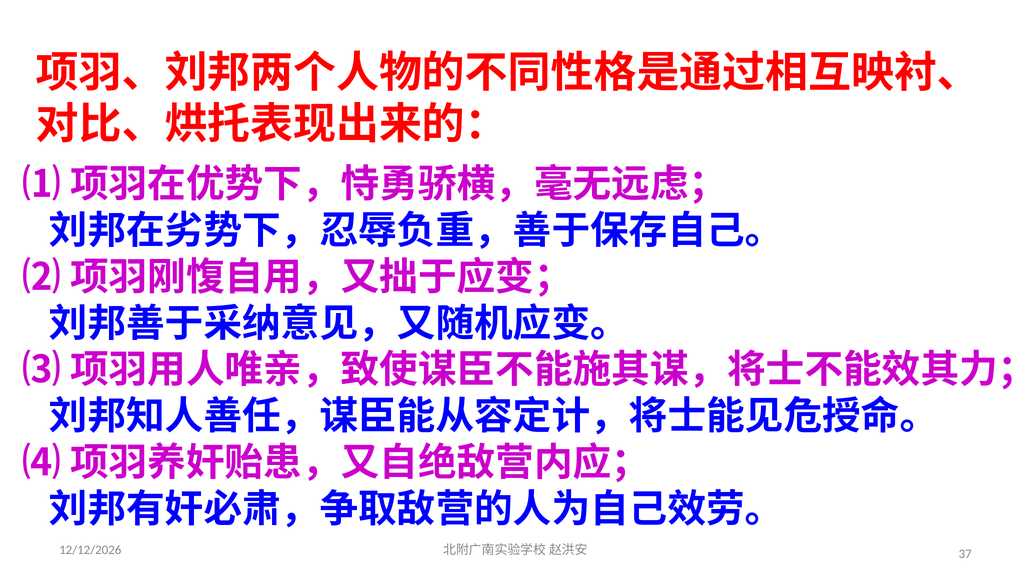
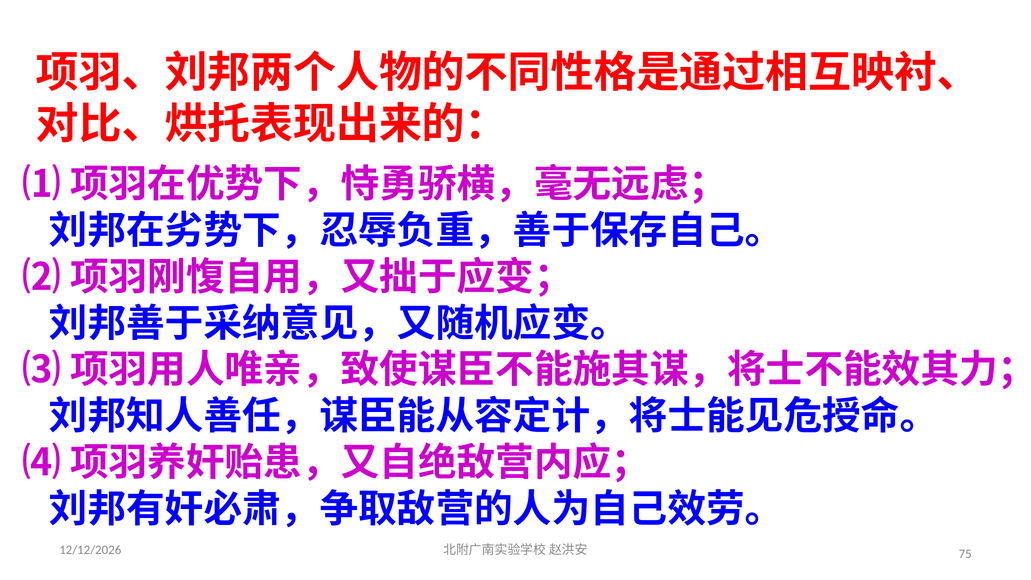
37: 37 -> 75 (965, 554)
